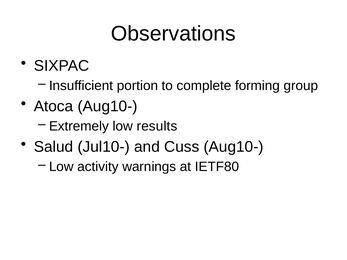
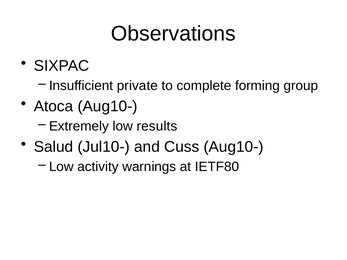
portion: portion -> private (137, 86)
